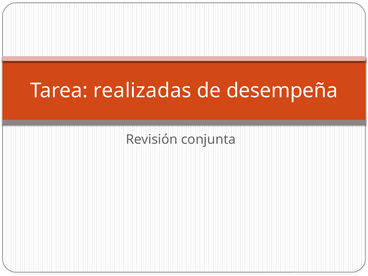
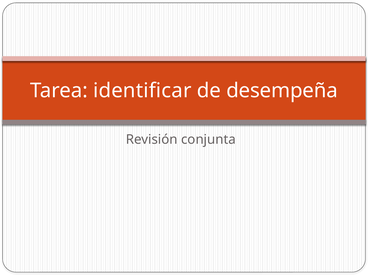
realizadas: realizadas -> identificar (142, 91)
